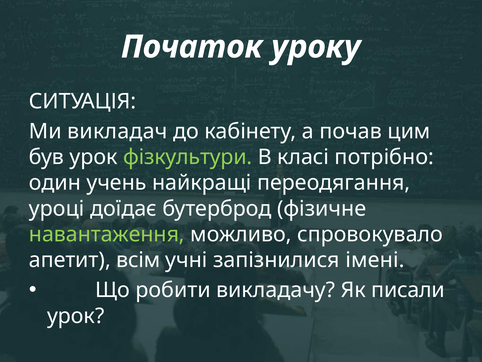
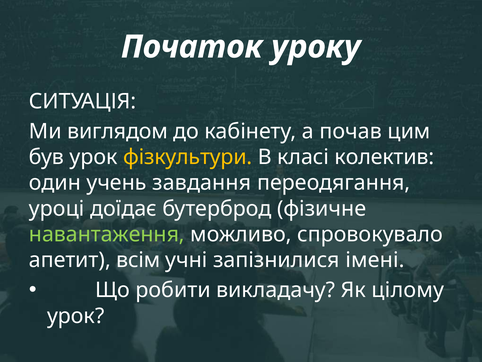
викладач: викладач -> виглядом (118, 131)
фізкультури colour: light green -> yellow (188, 157)
потрібно: потрібно -> колектив (384, 157)
найкращі: найкращі -> завдання (202, 183)
писали: писали -> цілому (408, 290)
